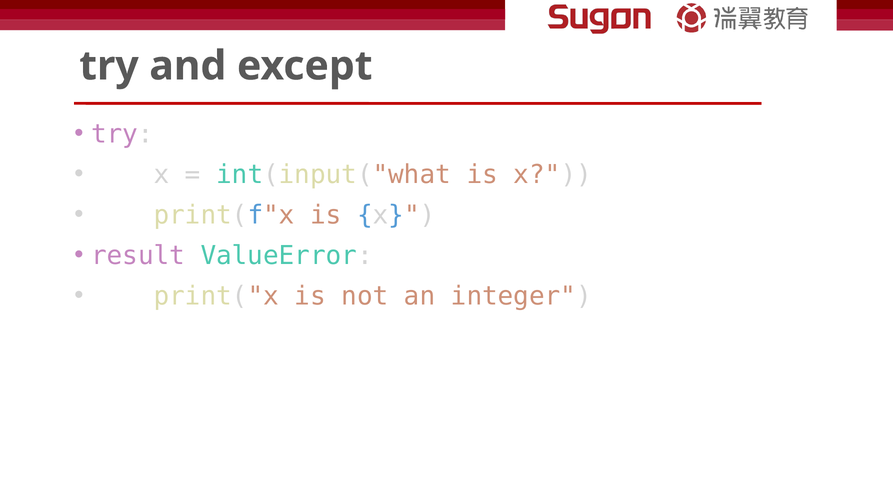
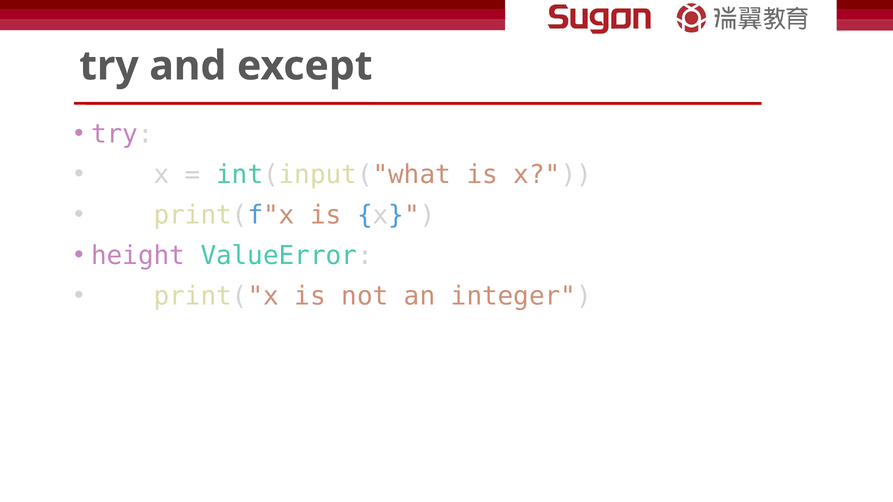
result: result -> height (138, 256)
